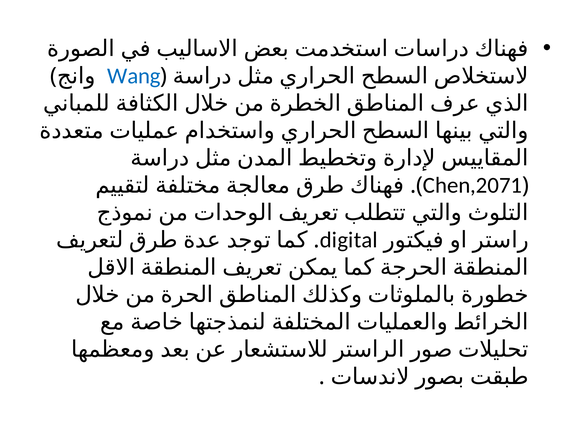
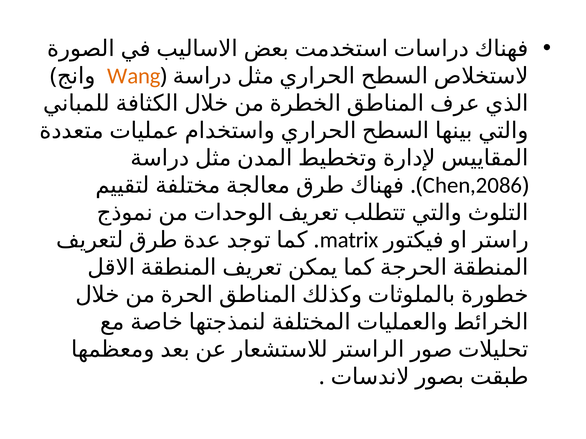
Wang colour: blue -> orange (134, 76)
Chen,2071: Chen,2071 -> Chen,2086 (473, 186)
digital: digital -> matrix (349, 240)
